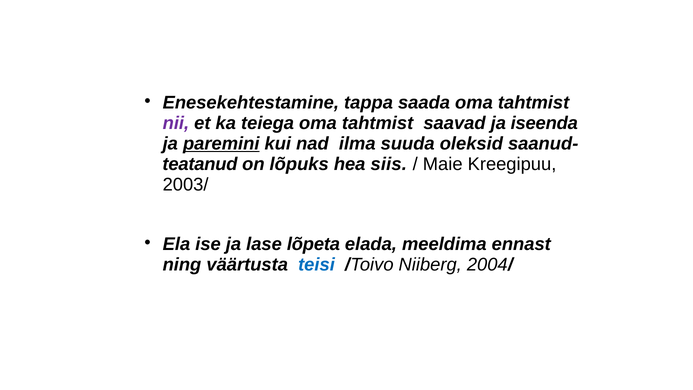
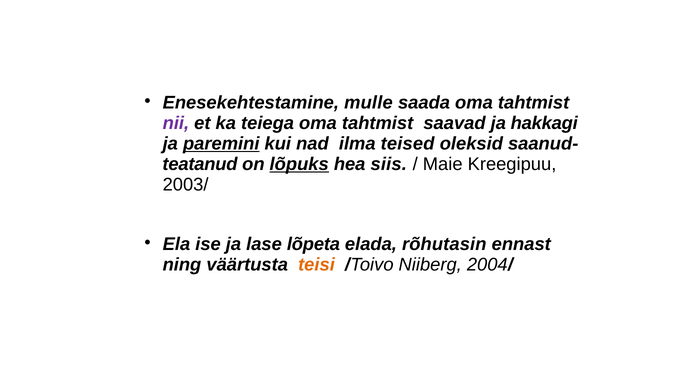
tappa: tappa -> mulle (368, 103)
iseenda: iseenda -> hakkagi (544, 123)
suuda: suuda -> teised (408, 144)
lõpuks underline: none -> present (299, 164)
meeldima: meeldima -> rõhutasin (444, 244)
teisi colour: blue -> orange (316, 265)
